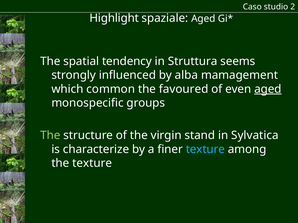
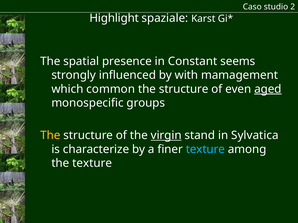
spaziale Aged: Aged -> Karst (203, 19)
tendency: tendency -> presence (127, 61)
Struttura: Struttura -> Constant (193, 61)
alba: alba -> with (186, 75)
favoured: favoured -> structure (184, 89)
The colour: light green -> yellow (50, 136)
virgin underline: none -> present (166, 136)
